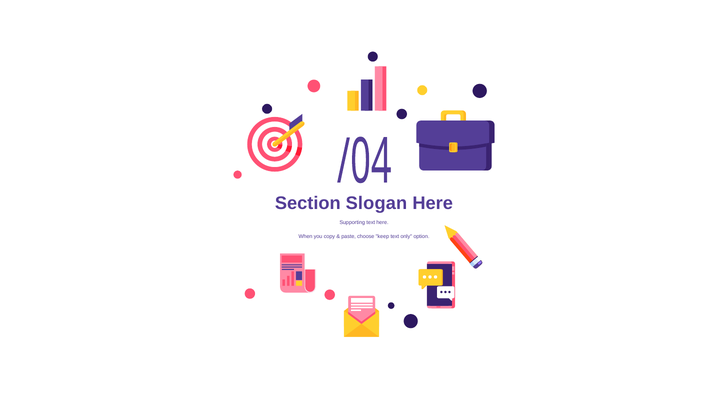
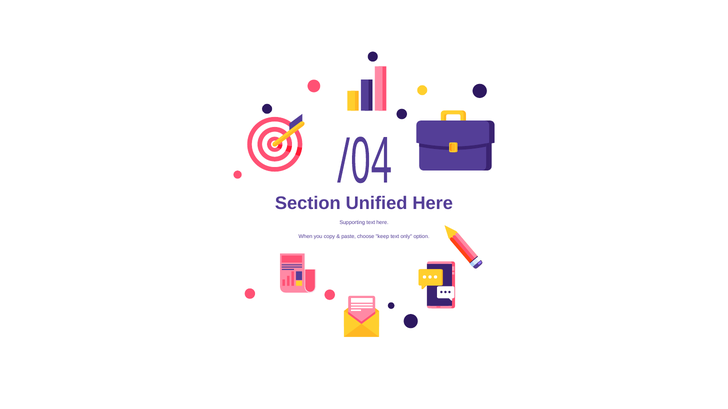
Slogan: Slogan -> Unified (377, 204)
